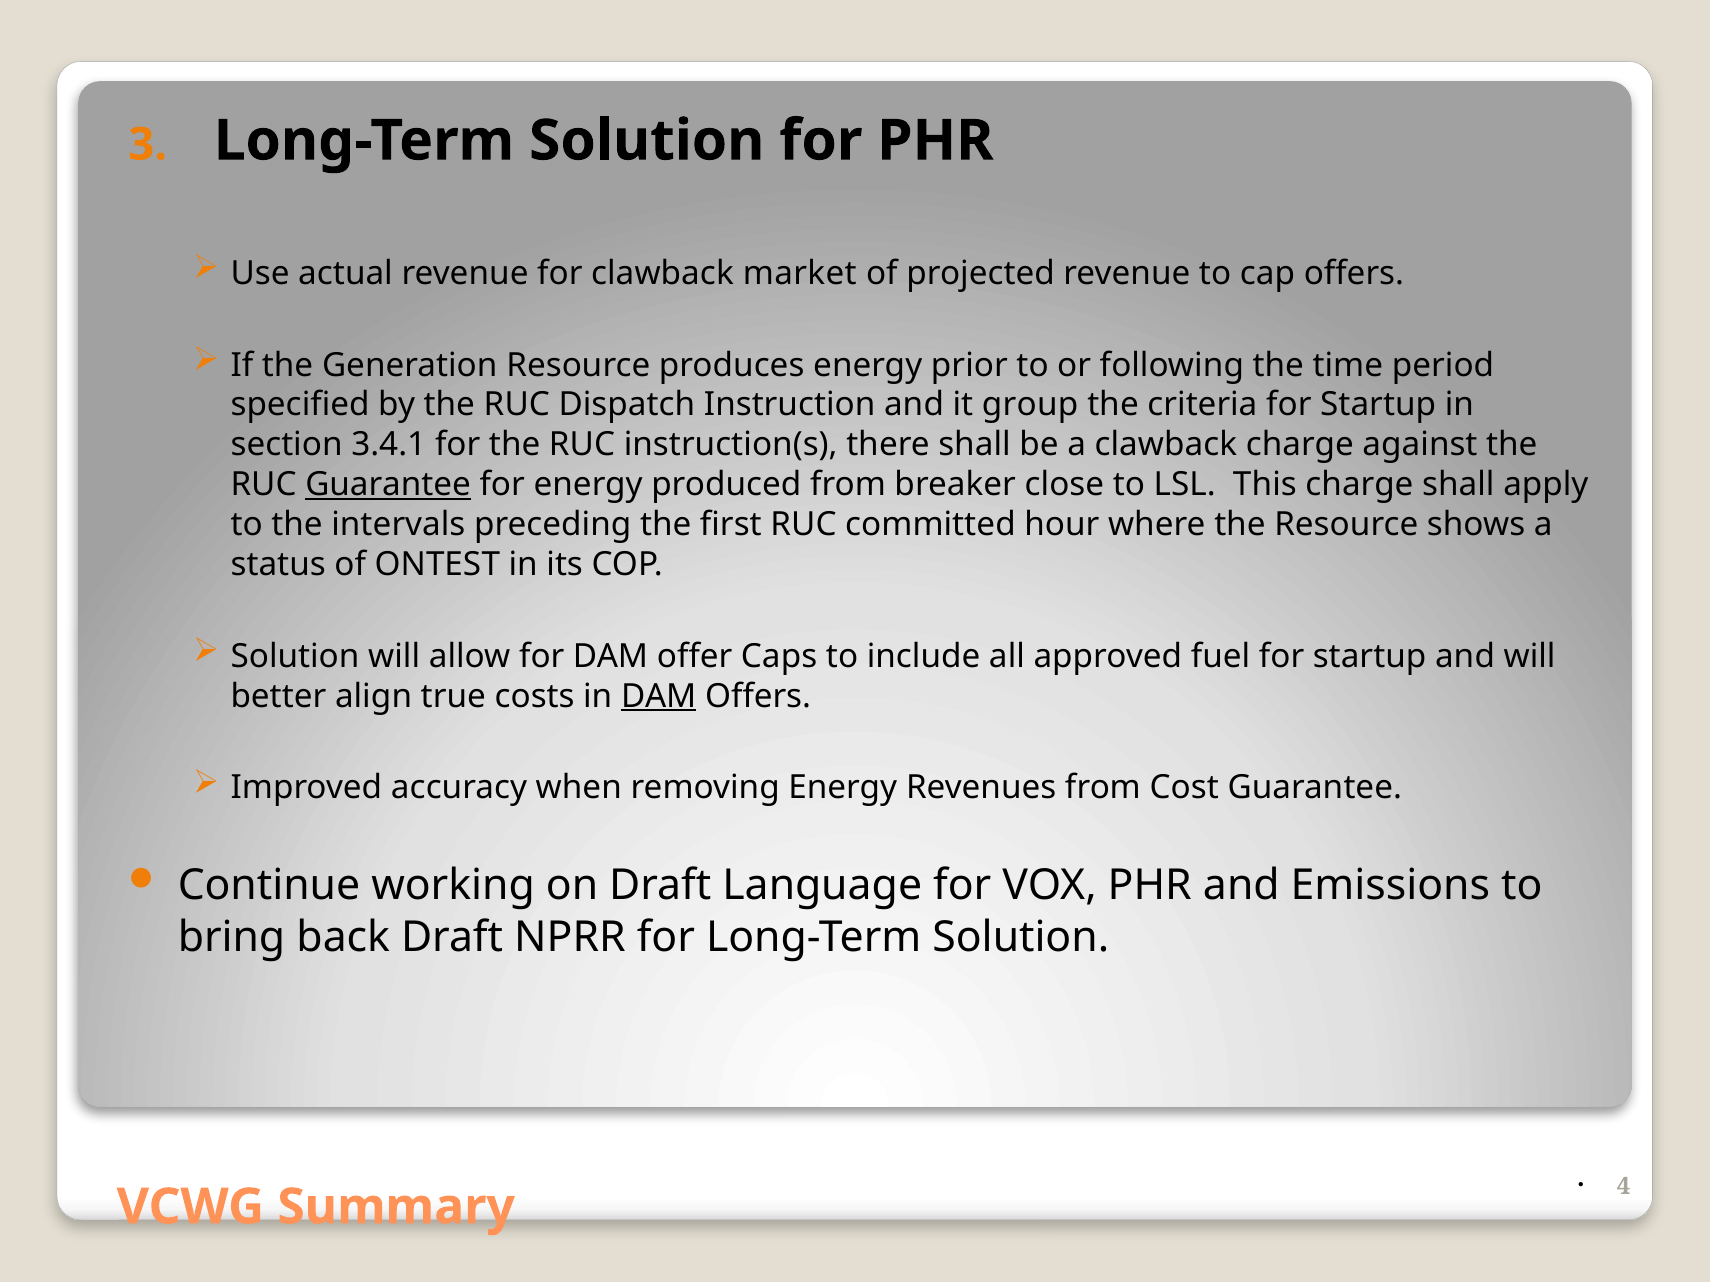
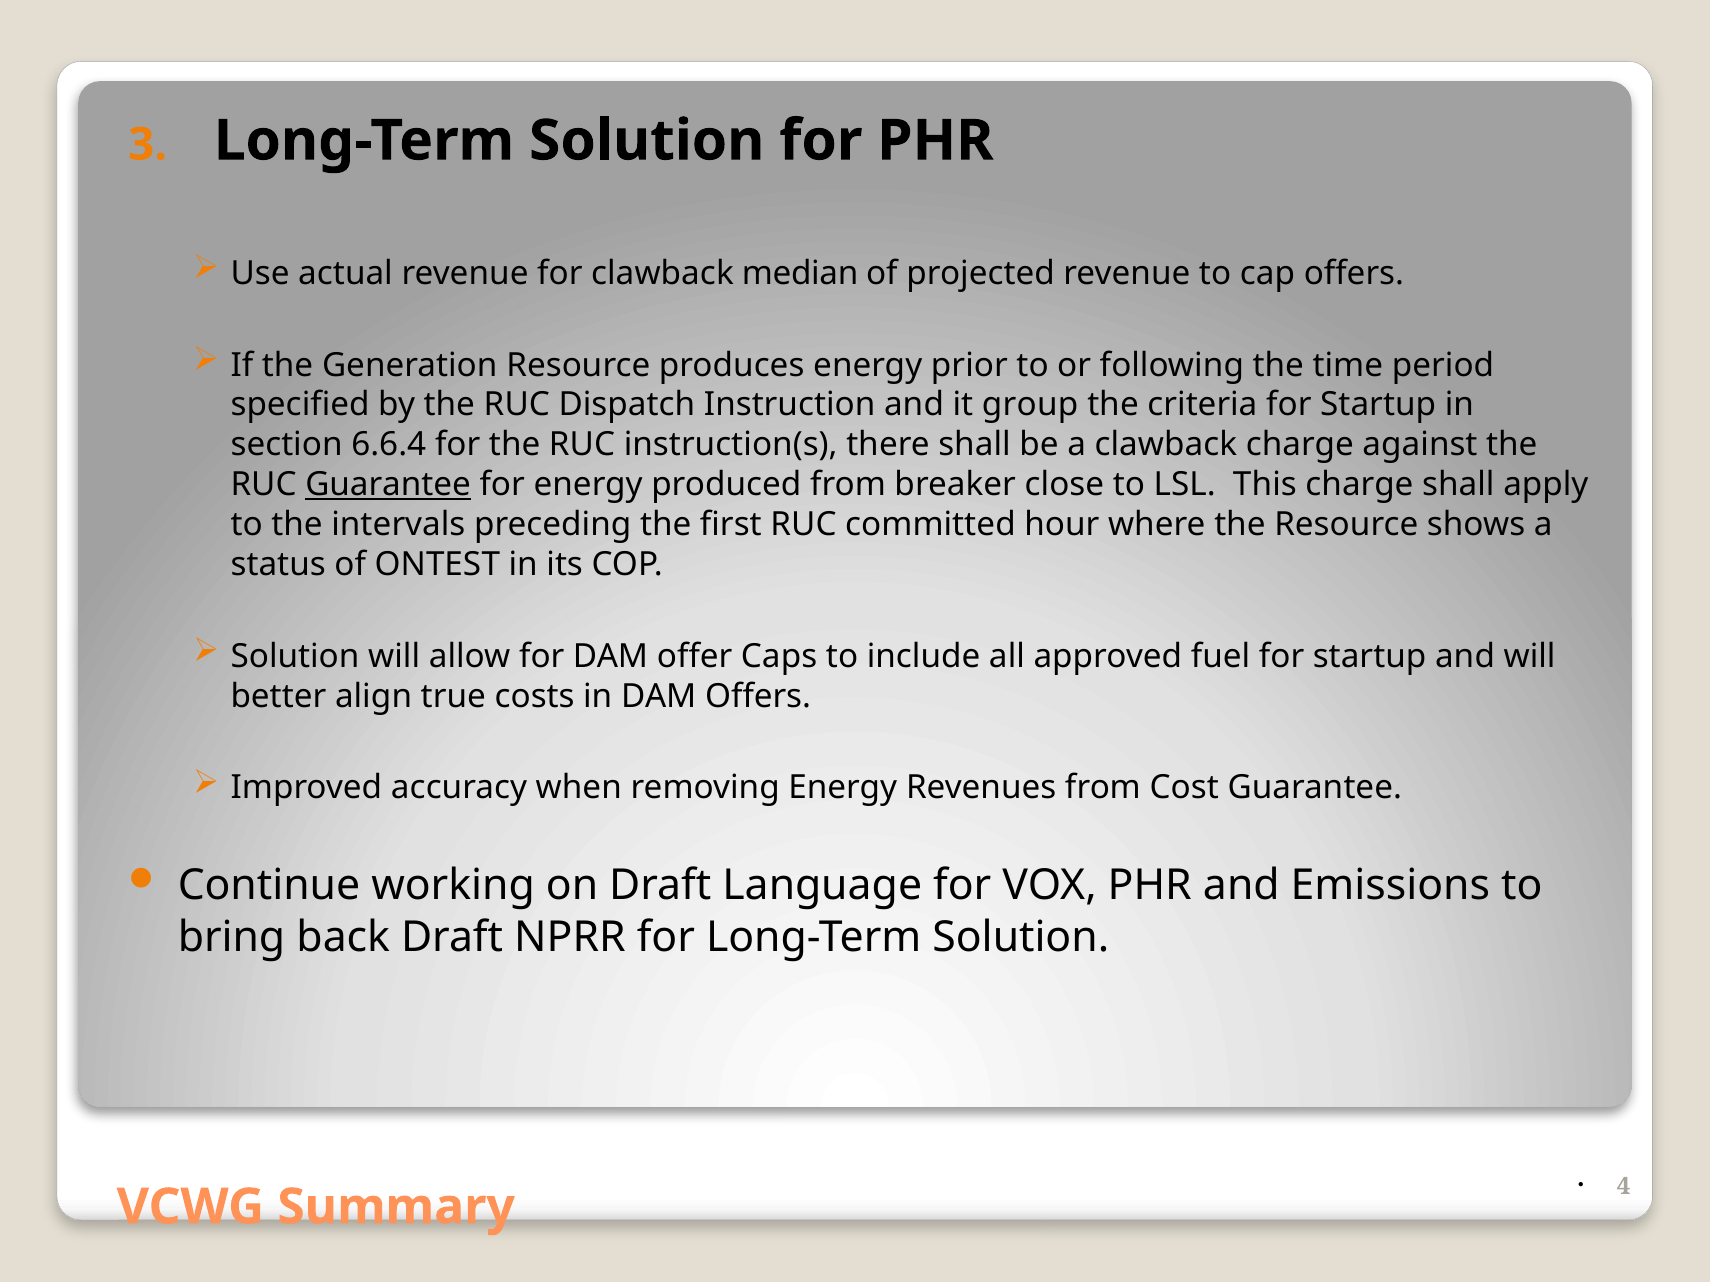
market: market -> median (800, 274)
3.4.1: 3.4.1 -> 6.6.4 (389, 445)
DAM underline: present -> none (659, 696)
